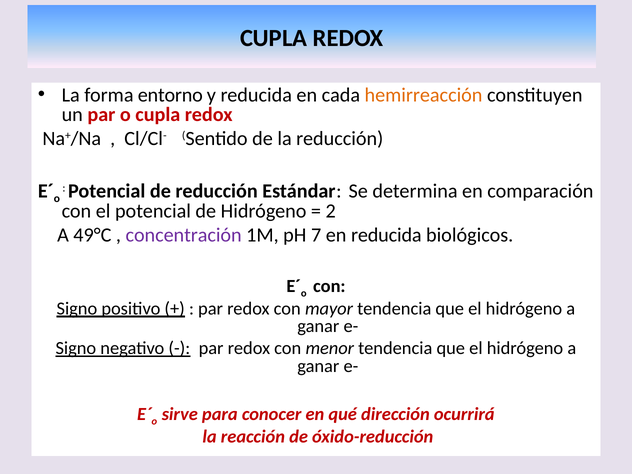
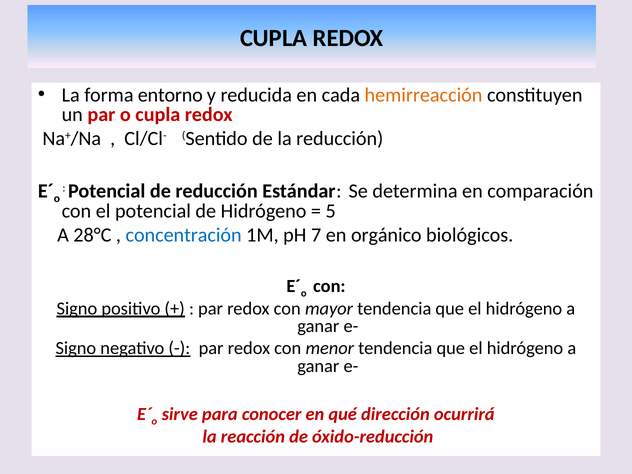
2: 2 -> 5 (331, 211)
49°C: 49°C -> 28°C (92, 235)
concentración colour: purple -> blue (184, 235)
en reducida: reducida -> orgánico (386, 235)
